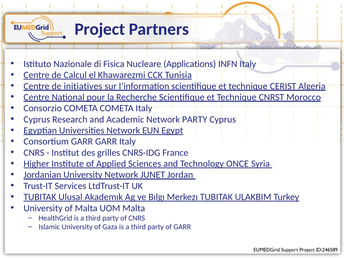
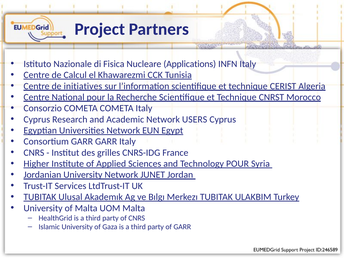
Network PARTY: PARTY -> USERS (195, 119)
Technology ONCE: ONCE -> POUR (238, 164)
